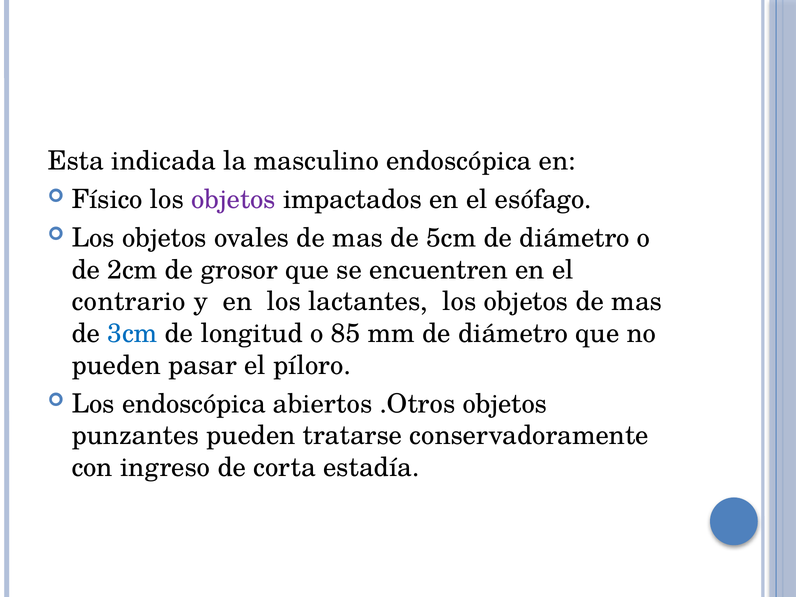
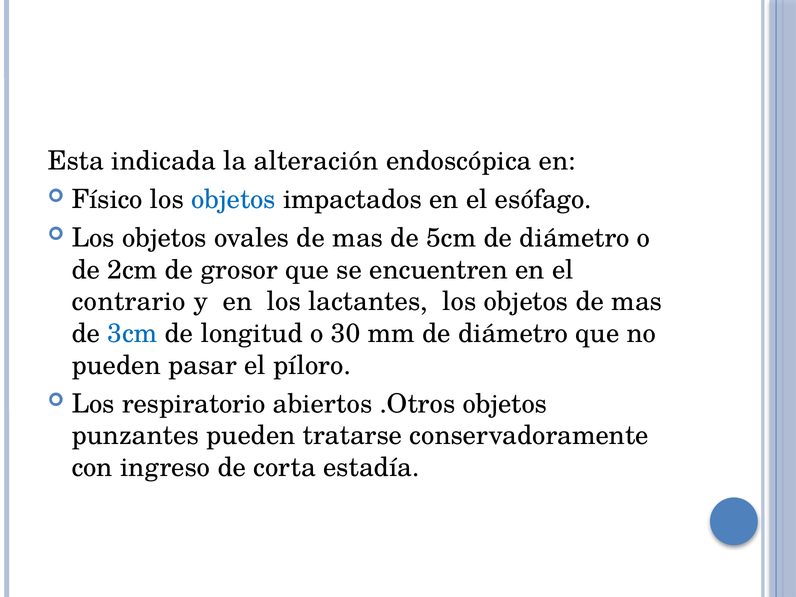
masculino: masculino -> alteración (316, 161)
objetos colour: purple -> blue (233, 199)
85: 85 -> 30 (346, 333)
Los endoscópica: endoscópica -> respiratorio (194, 404)
